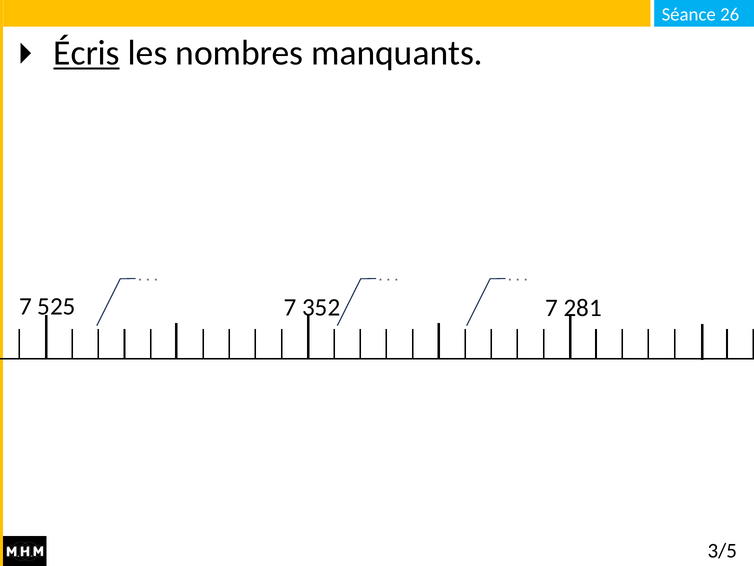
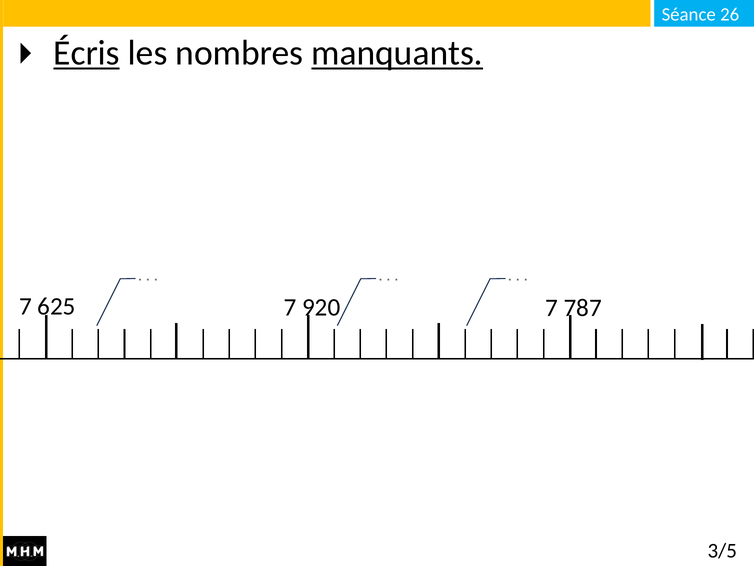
manquants underline: none -> present (397, 53)
525: 525 -> 625 (57, 306)
352: 352 -> 920 (321, 307)
281: 281 -> 787 (583, 308)
